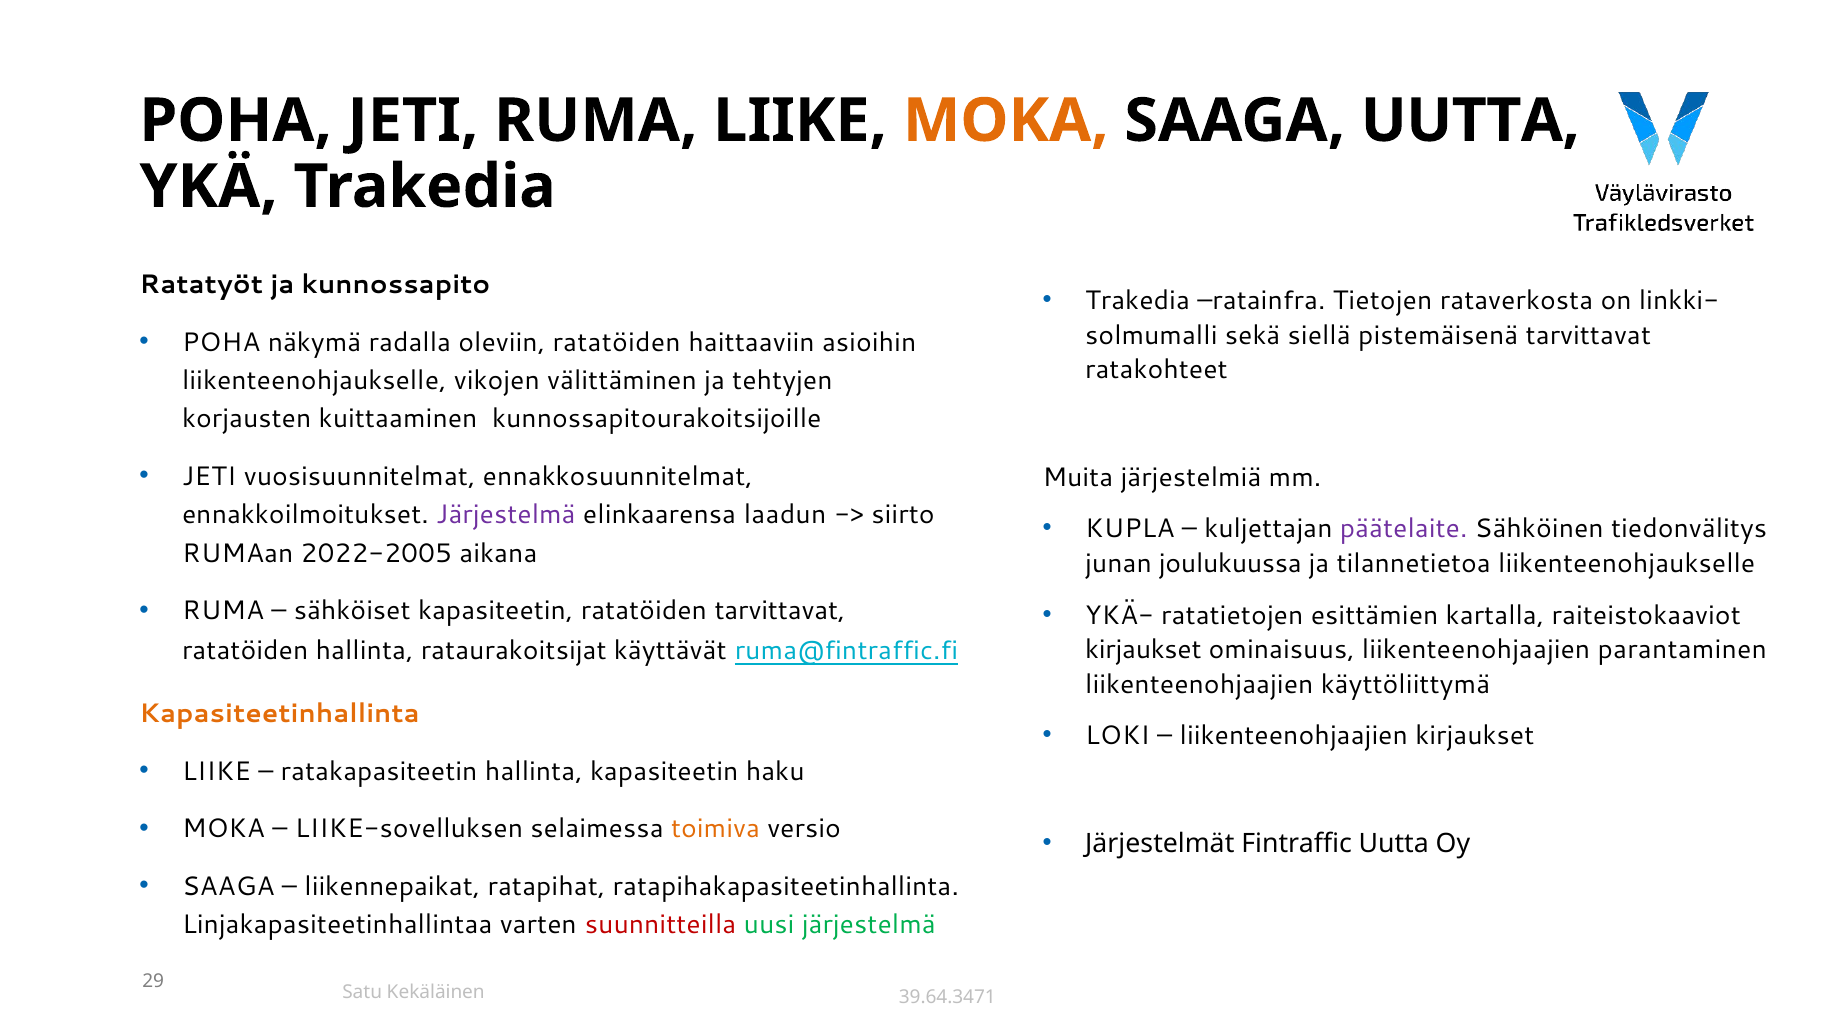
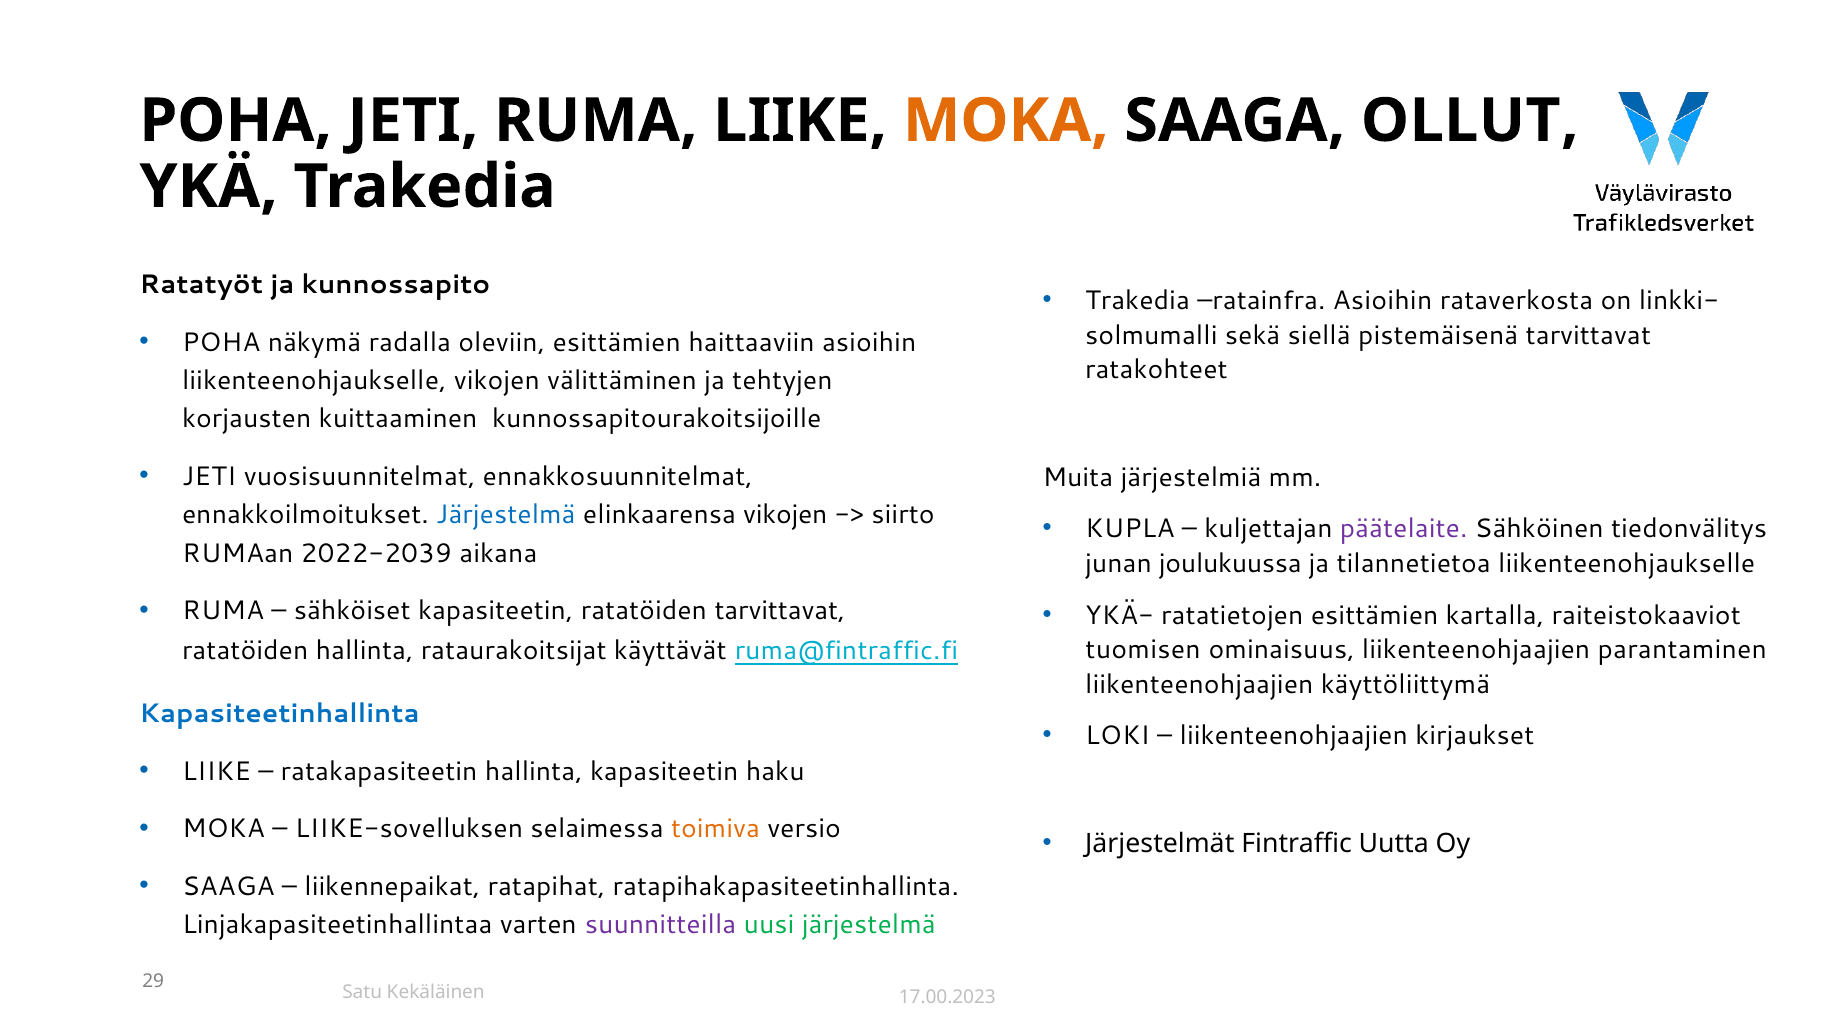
SAAGA UUTTA: UUTTA -> OLLUT (1470, 121)
ratainfra Tietojen: Tietojen -> Asioihin (1382, 301)
oleviin ratatöiden: ratatöiden -> esittämien (617, 342)
Järjestelmä colour: purple -> blue (506, 515)
elinkaarensa laadun: laadun -> vikojen (785, 515)
2022-2005: 2022-2005 -> 2022-2039 (376, 553)
kirjaukset: kirjaukset -> tuomisen (1143, 650)
Kapasiteetinhallinta colour: orange -> blue (280, 714)
suunnitteilla colour: red -> purple (661, 924)
39.64.3471: 39.64.3471 -> 17.00.2023 (947, 997)
